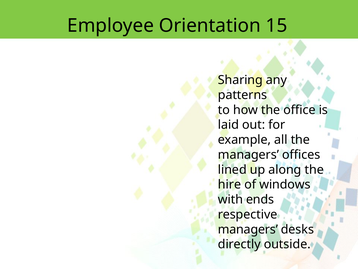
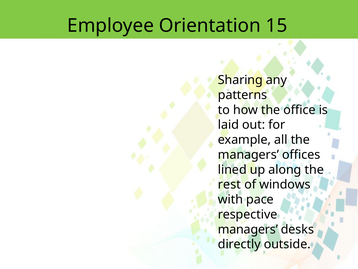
hire: hire -> rest (229, 184)
ends: ends -> pace (260, 199)
